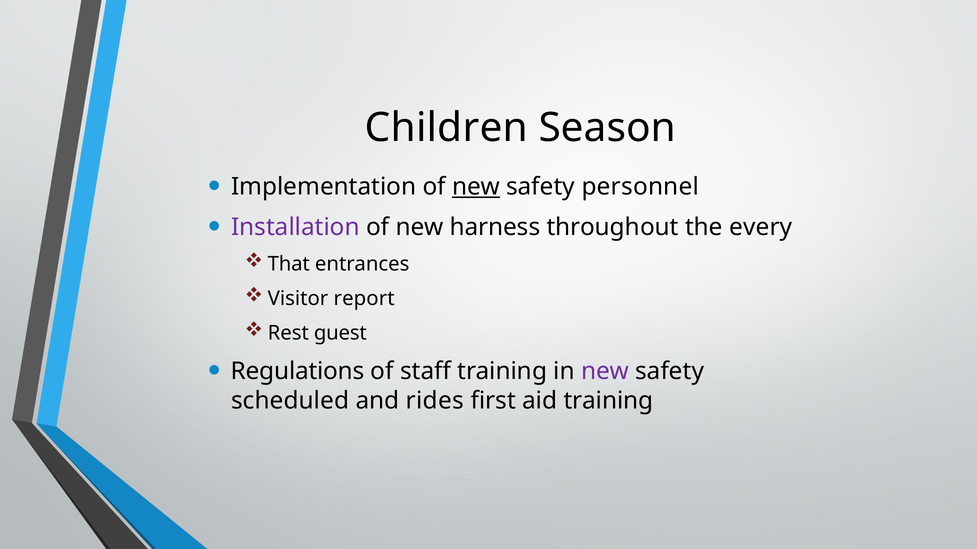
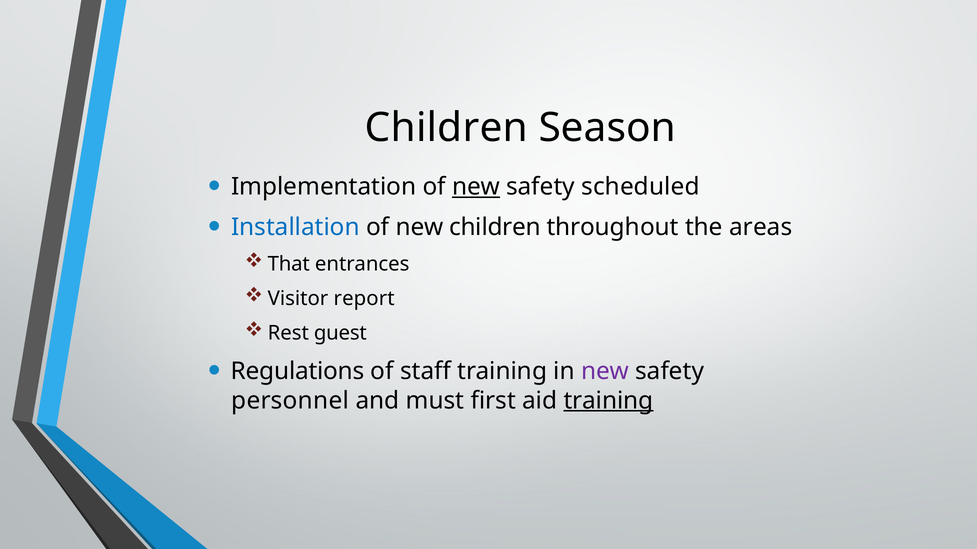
personnel: personnel -> scheduled (640, 187)
Installation colour: purple -> blue (295, 227)
new harness: harness -> children (495, 227)
every: every -> areas (761, 227)
scheduled: scheduled -> personnel (290, 401)
rides: rides -> must (435, 401)
training underline: none -> present (609, 401)
